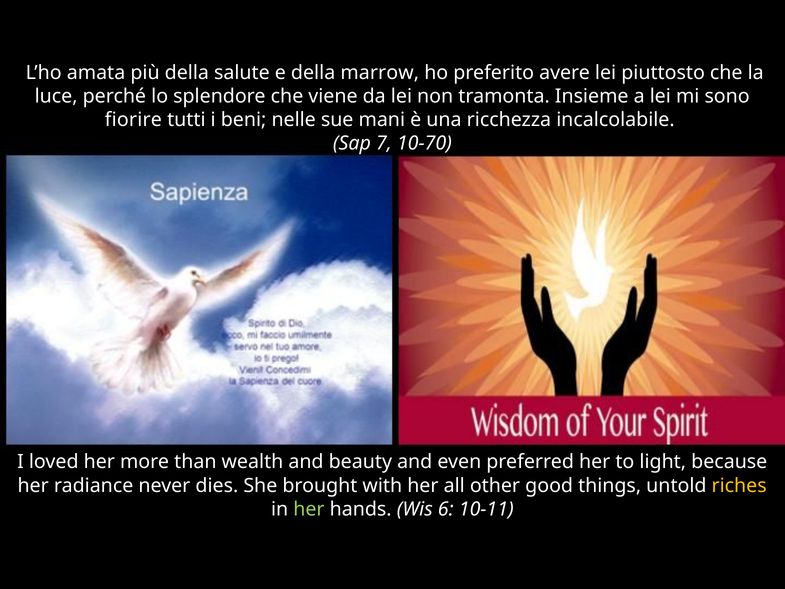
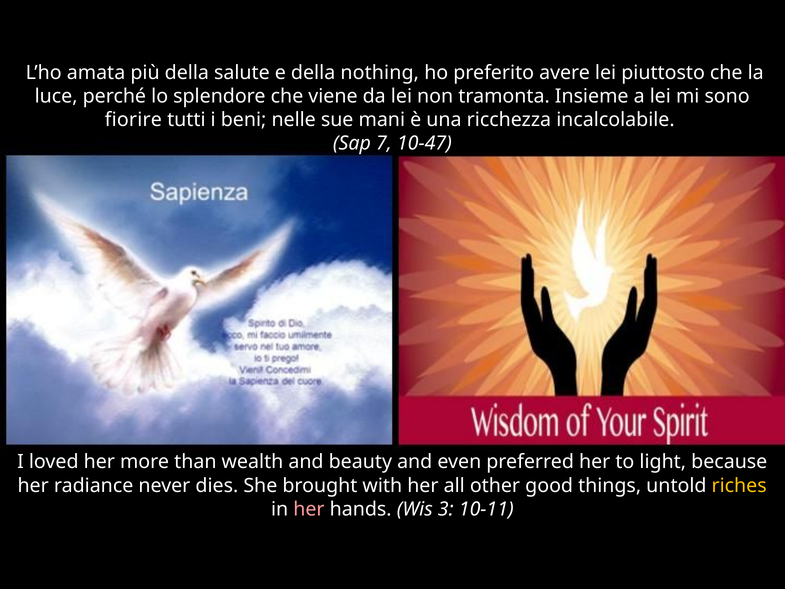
marrow: marrow -> nothing (380, 73)
10-70: 10-70 -> 10-47 (424, 143)
her colour: light green -> pink (309, 509)
6: 6 -> 3 (446, 509)
